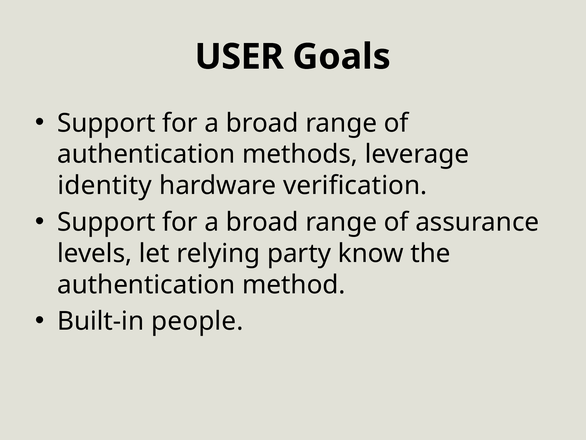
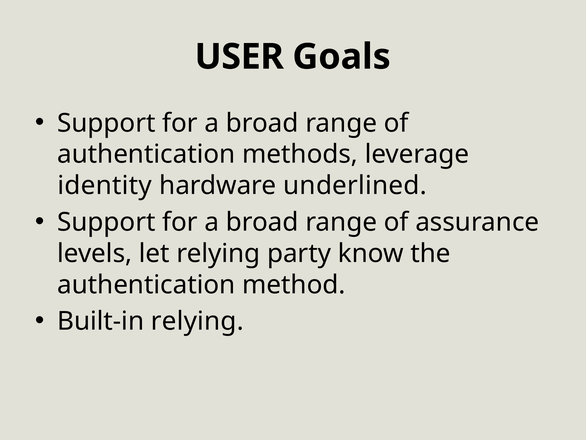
verification: verification -> underlined (355, 185)
Built-in people: people -> relying (197, 321)
